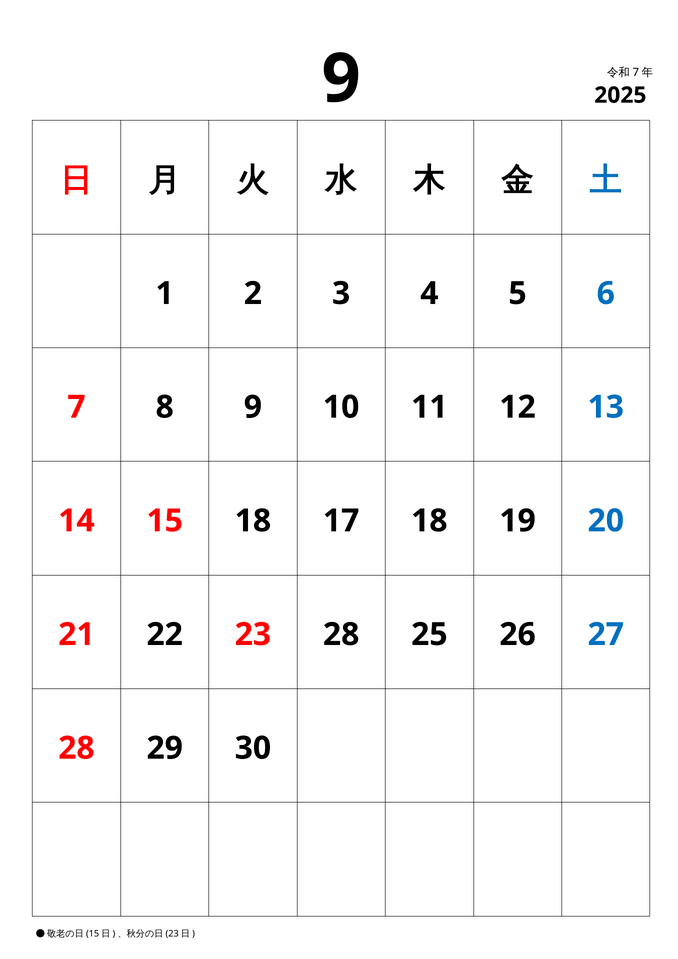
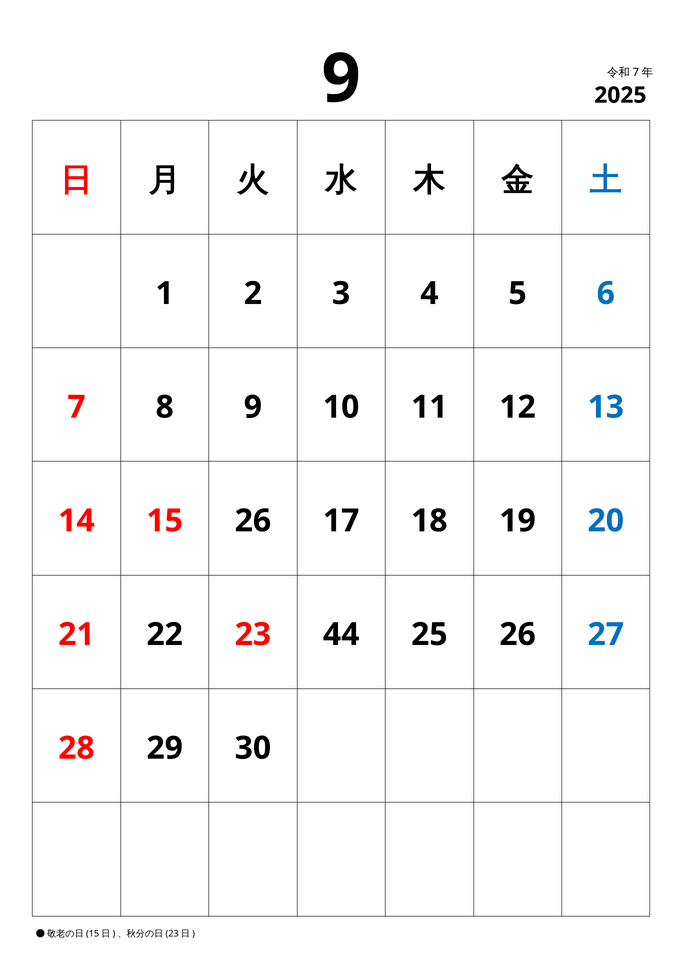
15 18: 18 -> 26 (253, 521)
23 28: 28 -> 44 (341, 634)
